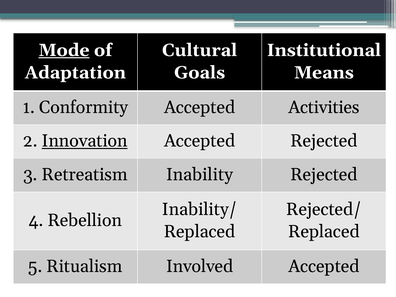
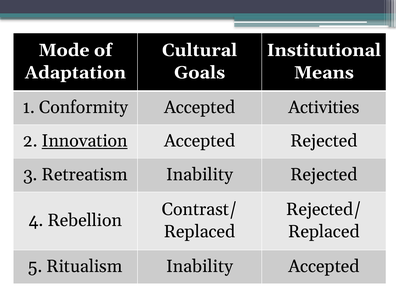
Mode underline: present -> none (64, 50)
Inability/: Inability/ -> Contrast/ (200, 209)
Ritualism Involved: Involved -> Inability (200, 266)
